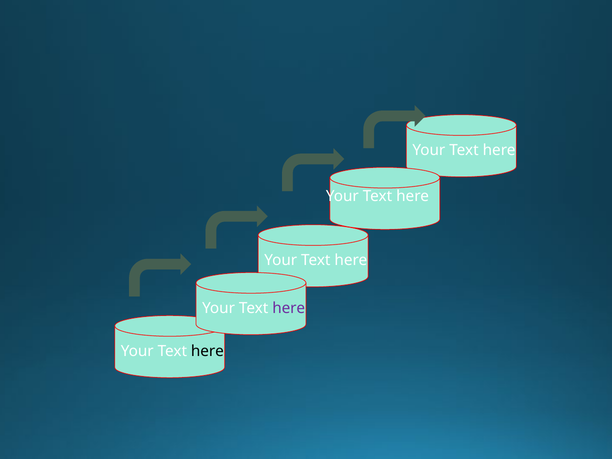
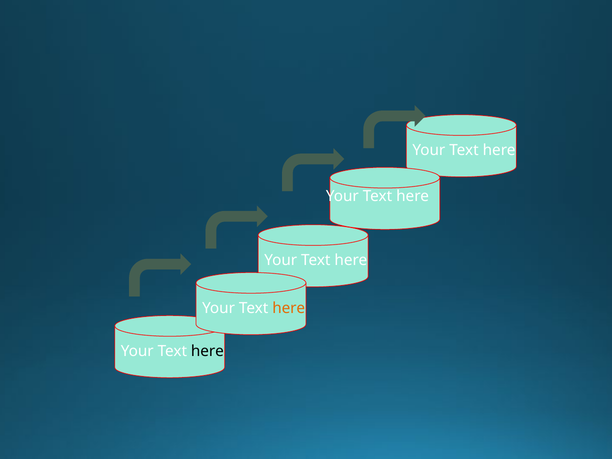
here colour: purple -> orange (289, 308)
